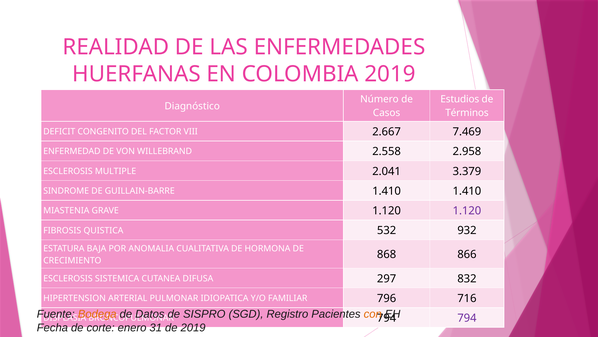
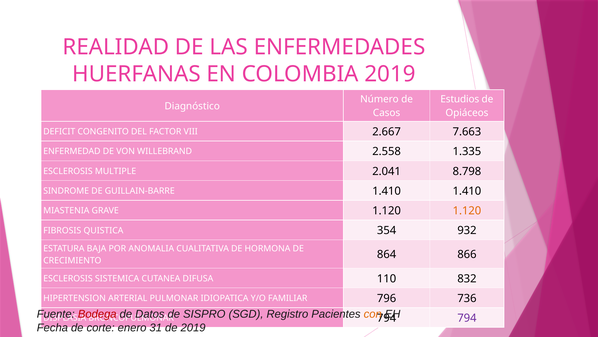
Términos: Términos -> Opiáceos (467, 113)
7.469: 7.469 -> 7.663 (467, 132)
2.958: 2.958 -> 1.335 (467, 151)
3.379: 3.379 -> 8.798 (467, 171)
1.120 colour: purple -> orange (467, 210)
532: 532 -> 354 (387, 230)
868: 868 -> 864 (387, 254)
297: 297 -> 110 (387, 278)
716: 716 -> 736 (467, 298)
Bodega colour: orange -> red (97, 314)
